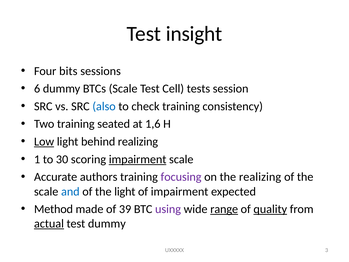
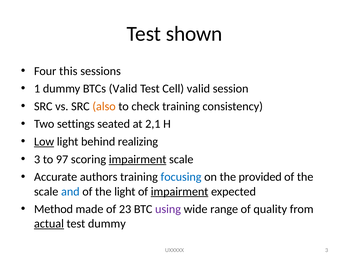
insight: insight -> shown (194, 34)
bits: bits -> this (68, 71)
6: 6 -> 1 (37, 89)
BTCs Scale: Scale -> Valid (123, 89)
Cell tests: tests -> valid (198, 89)
also colour: blue -> orange (104, 106)
Two training: training -> settings (76, 124)
1,6: 1,6 -> 2,1 (153, 124)
1: 1 -> 3 (37, 159)
30: 30 -> 97 (62, 159)
focusing colour: purple -> blue (181, 177)
the realizing: realizing -> provided (260, 177)
impairment underline: none -> present (180, 191)
39: 39 -> 23 (125, 209)
range underline: present -> none (224, 209)
quality underline: present -> none (270, 209)
